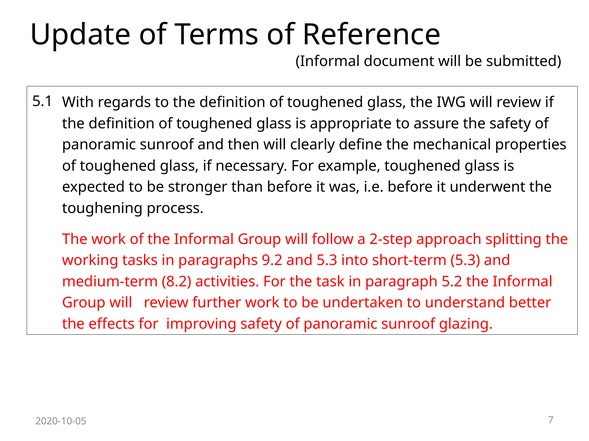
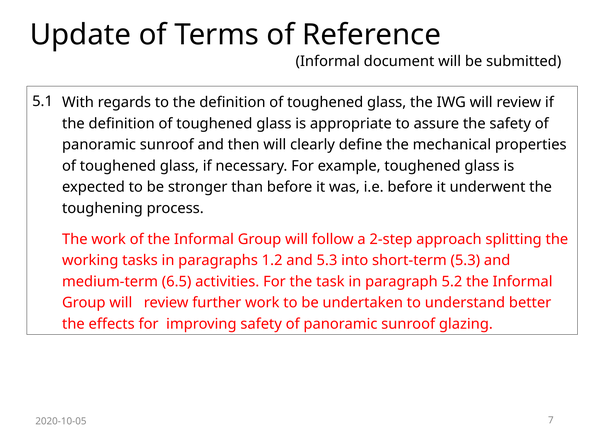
9.2: 9.2 -> 1.2 (272, 261)
8.2: 8.2 -> 6.5 (177, 282)
